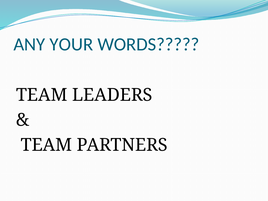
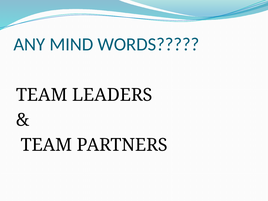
YOUR: YOUR -> MIND (71, 44)
